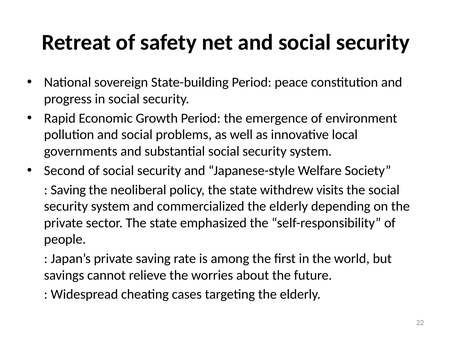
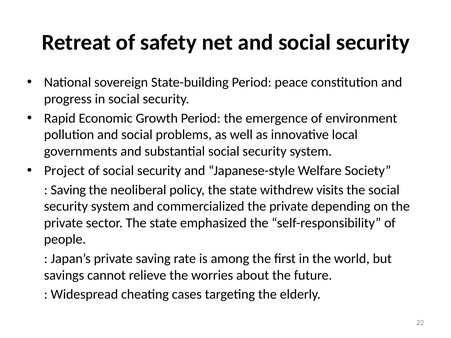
Second: Second -> Project (64, 171)
commercialized the elderly: elderly -> private (289, 206)
